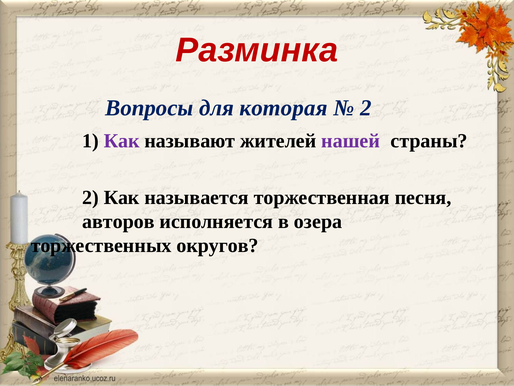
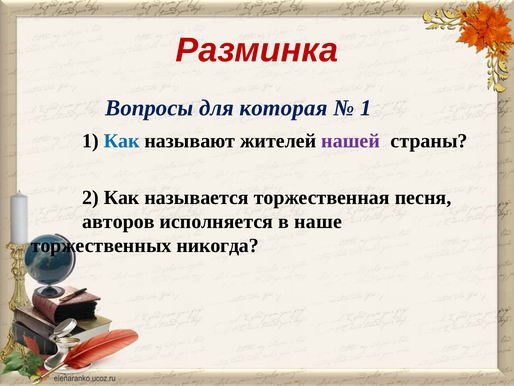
2: 2 -> 1 (366, 108)
Как colour: purple -> blue (122, 141)
озера: озера -> наше (318, 221)
округов: округов -> никогда (218, 245)
